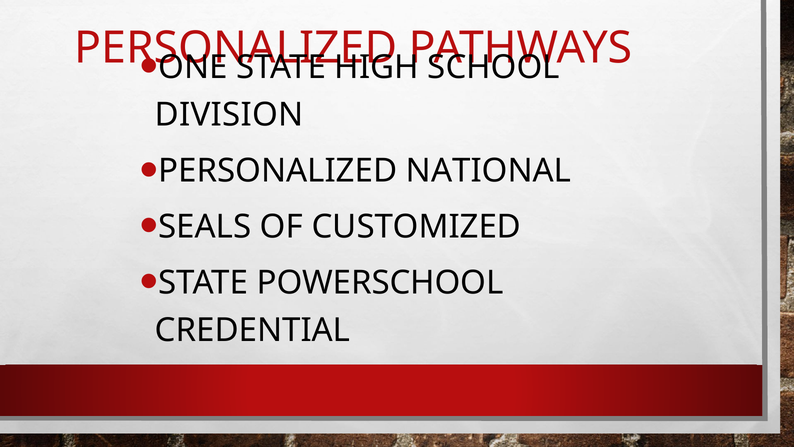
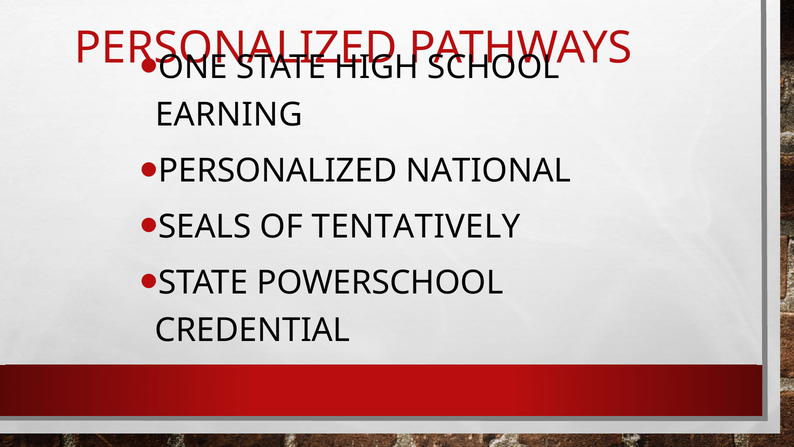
DIVISION: DIVISION -> EARNING (229, 115)
CUSTOMIZED: CUSTOMIZED -> TENTATIVELY (416, 227)
